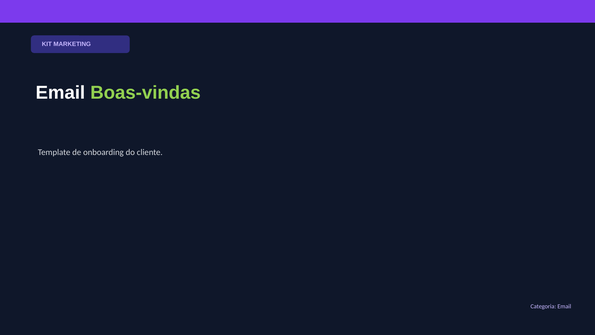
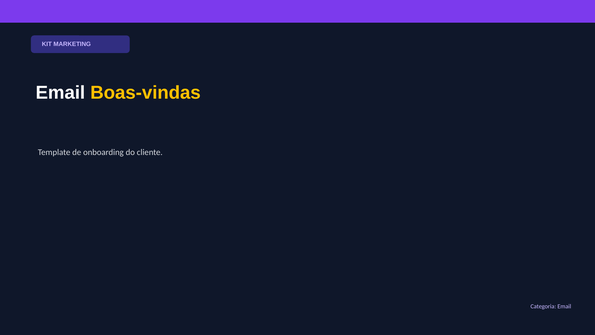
Boas-vindas colour: light green -> yellow (146, 93)
